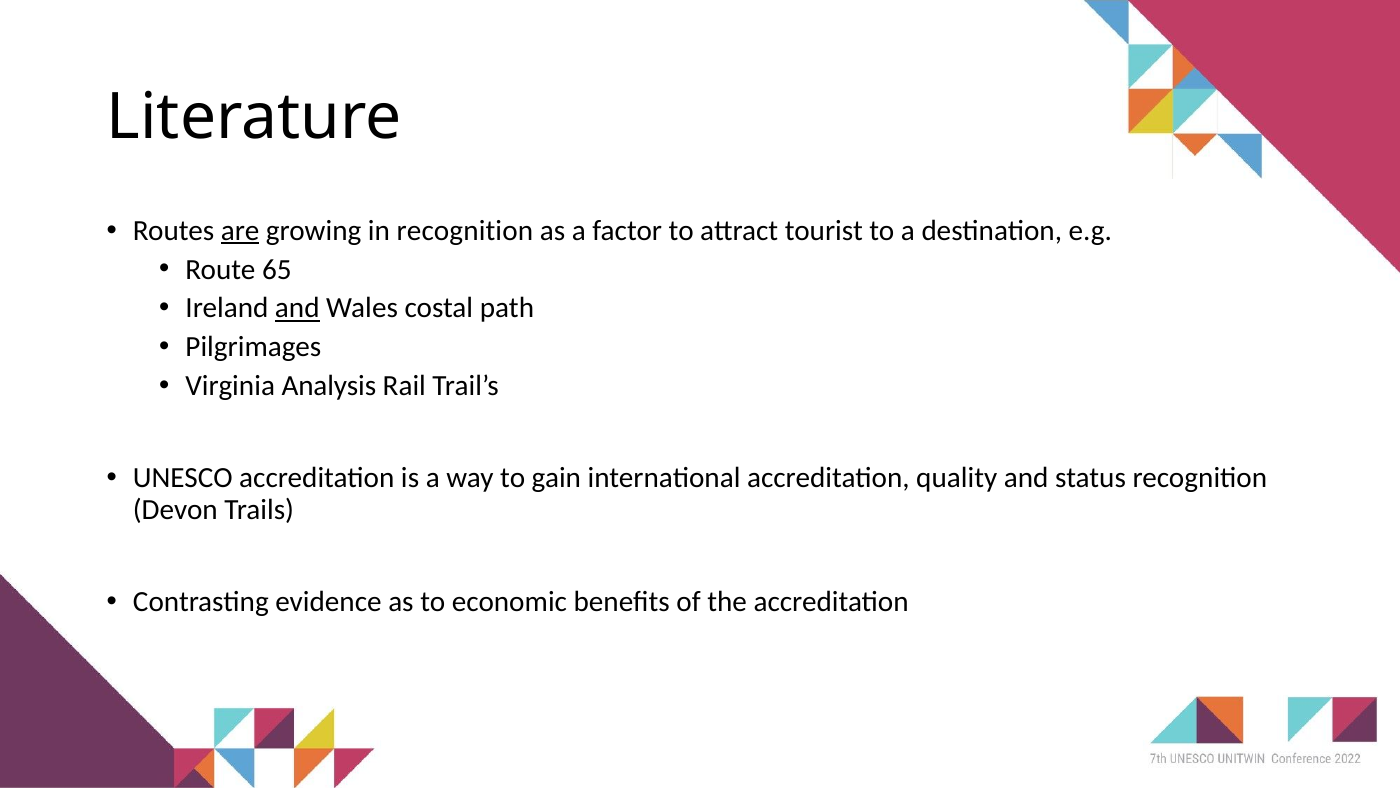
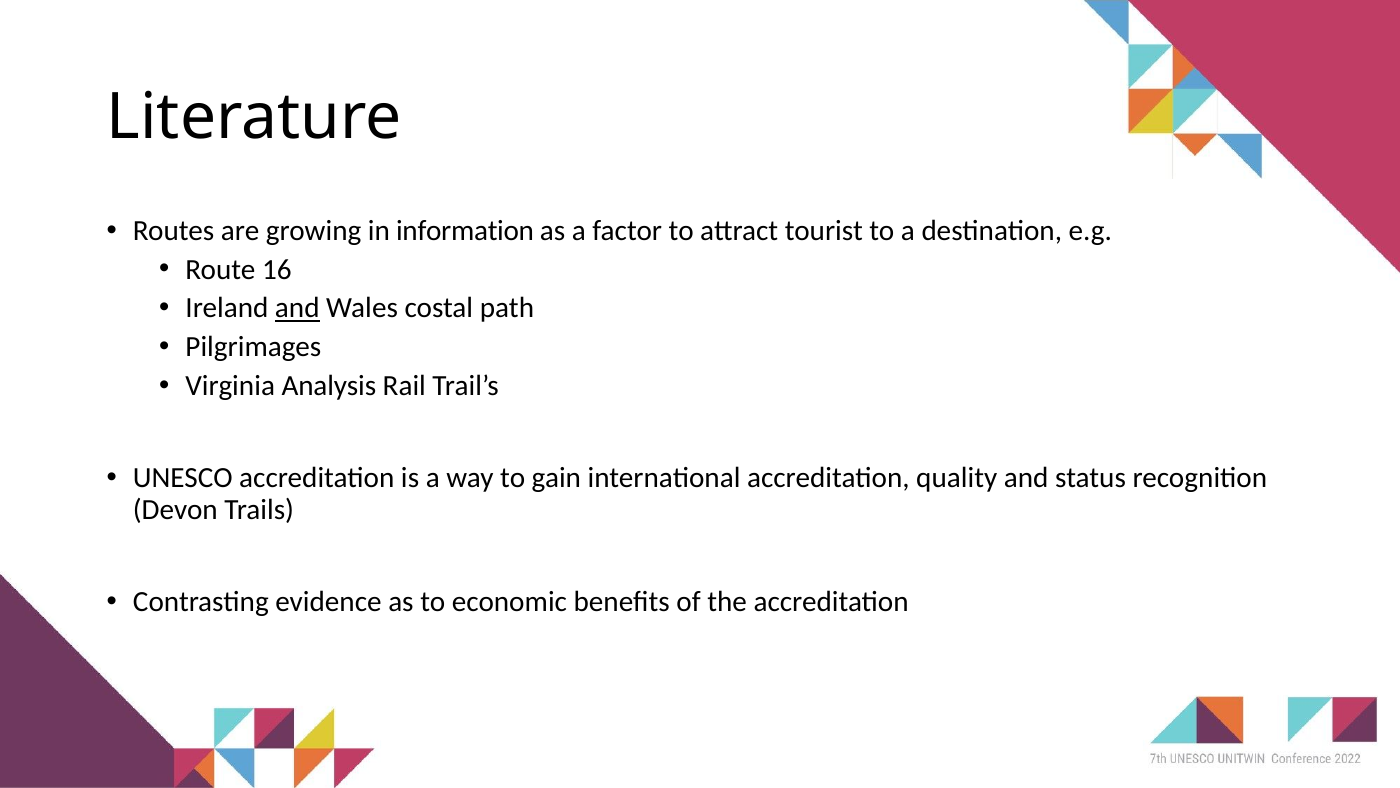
are underline: present -> none (240, 230)
in recognition: recognition -> information (465, 230)
65: 65 -> 16 (277, 269)
